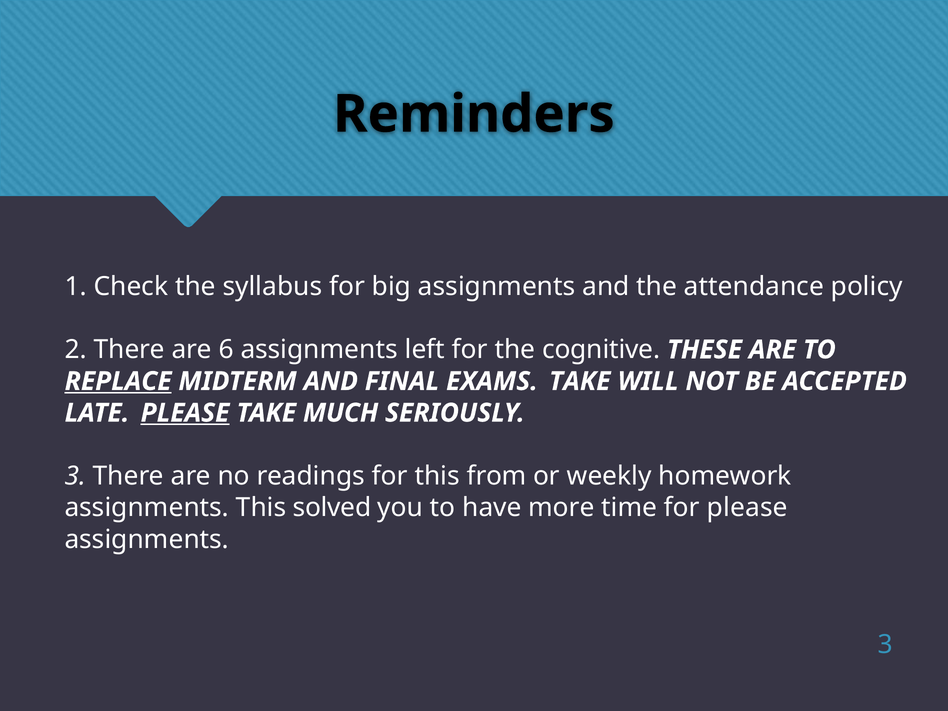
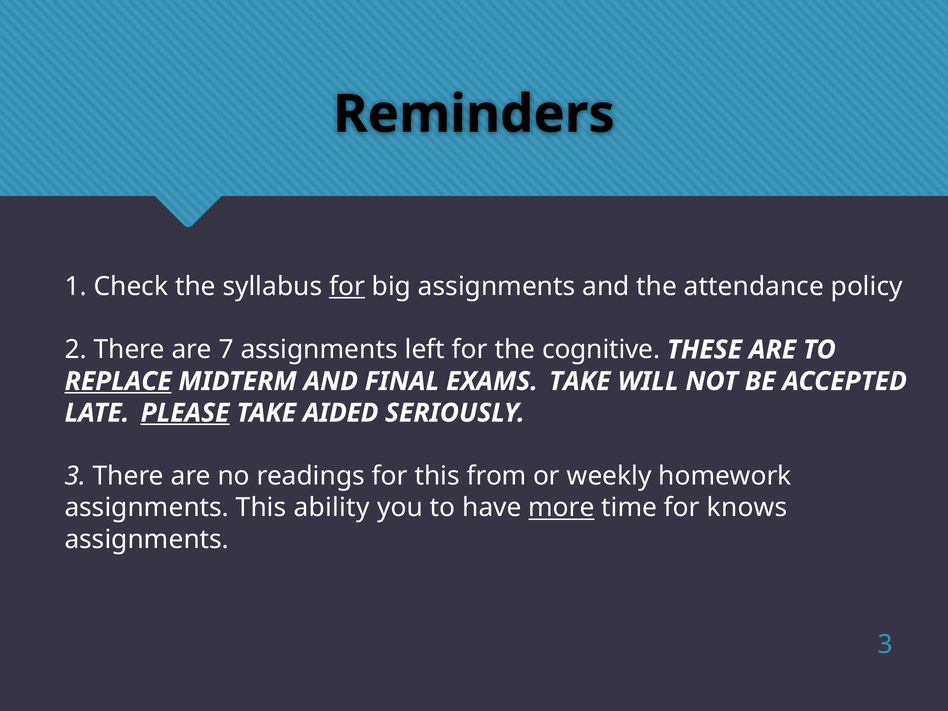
for underline: none -> present (347, 286)
6: 6 -> 7 (226, 350)
MUCH: MUCH -> AIDED (341, 413)
solved: solved -> ability (332, 508)
more underline: none -> present (561, 508)
for please: please -> knows (747, 508)
